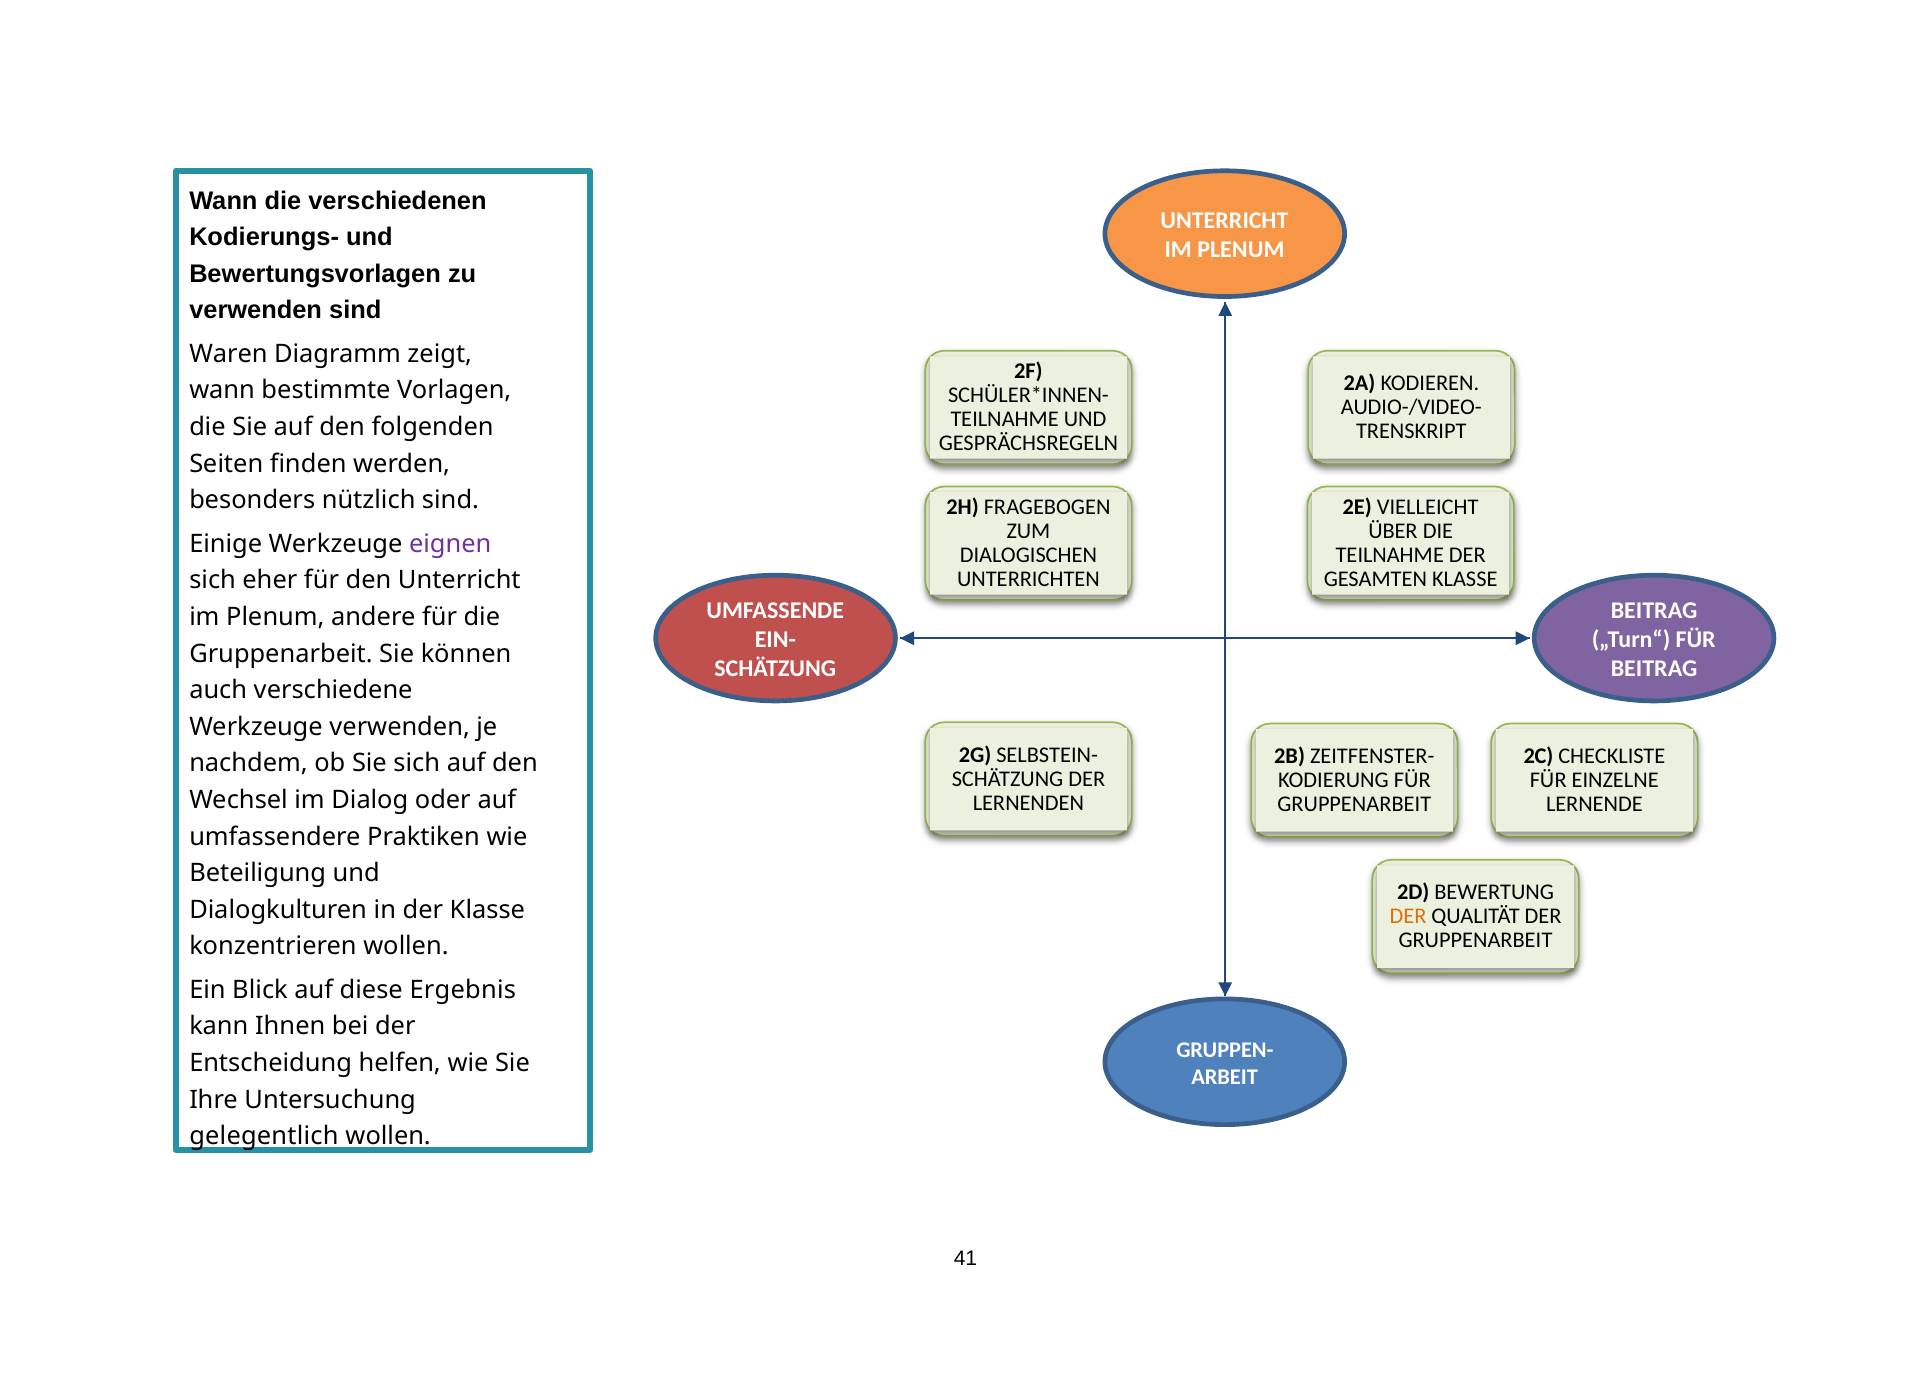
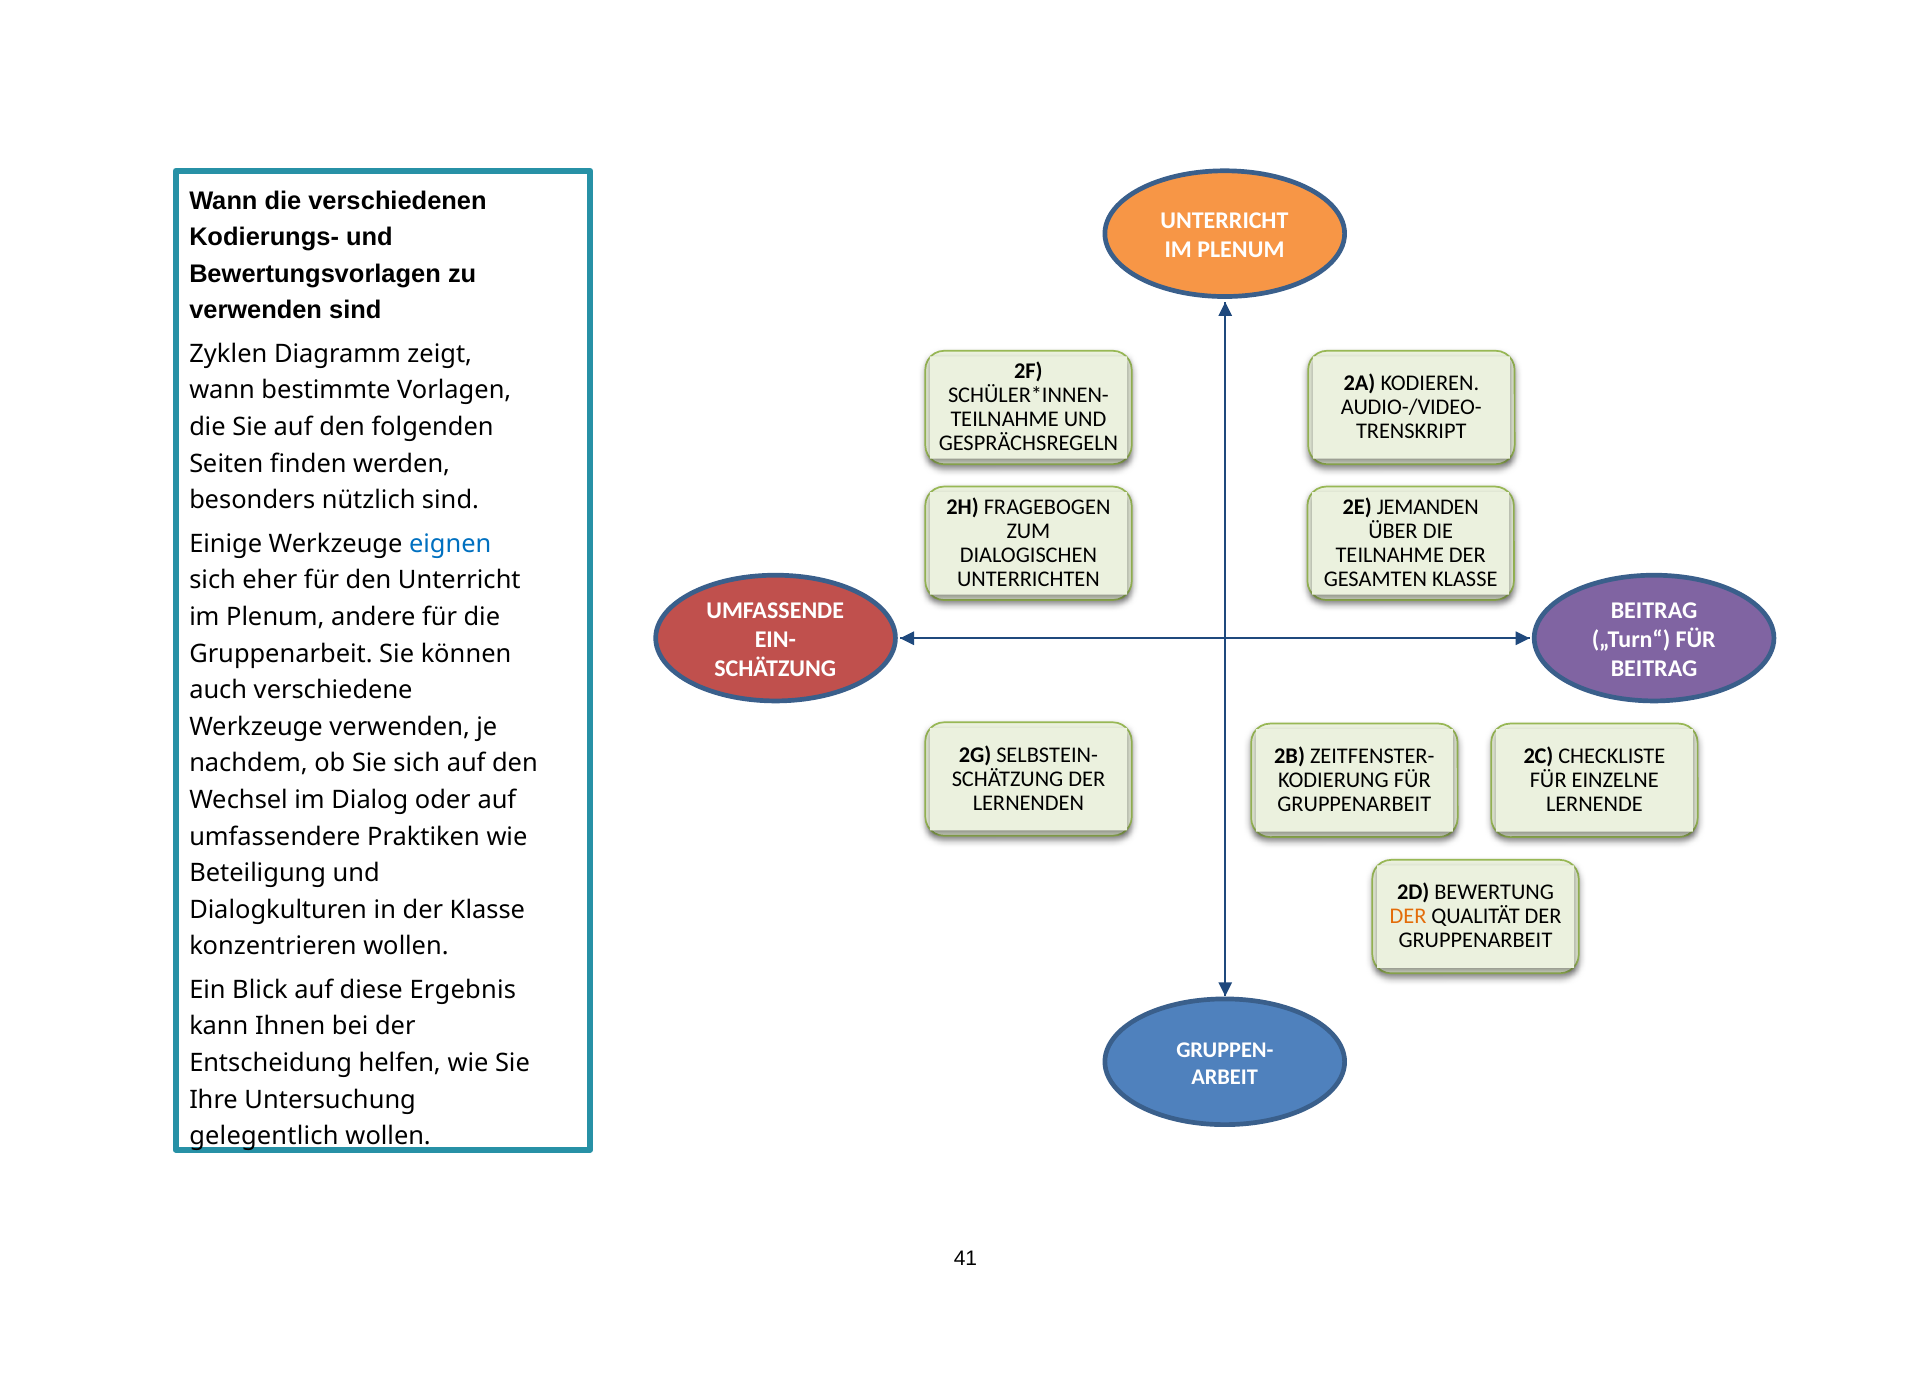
Waren: Waren -> Zyklen (228, 354)
VIELLEICHT: VIELLEICHT -> JEMANDEN (1428, 507)
eignen colour: purple -> blue (450, 544)
